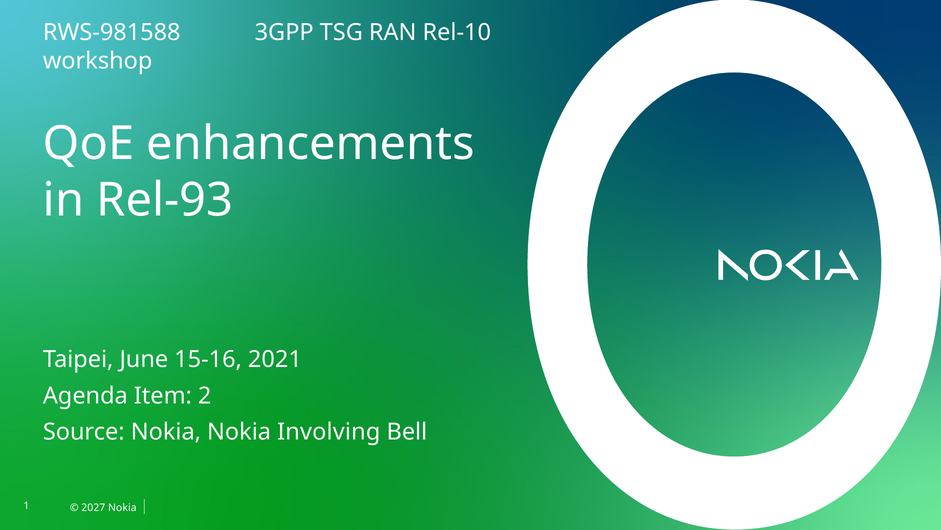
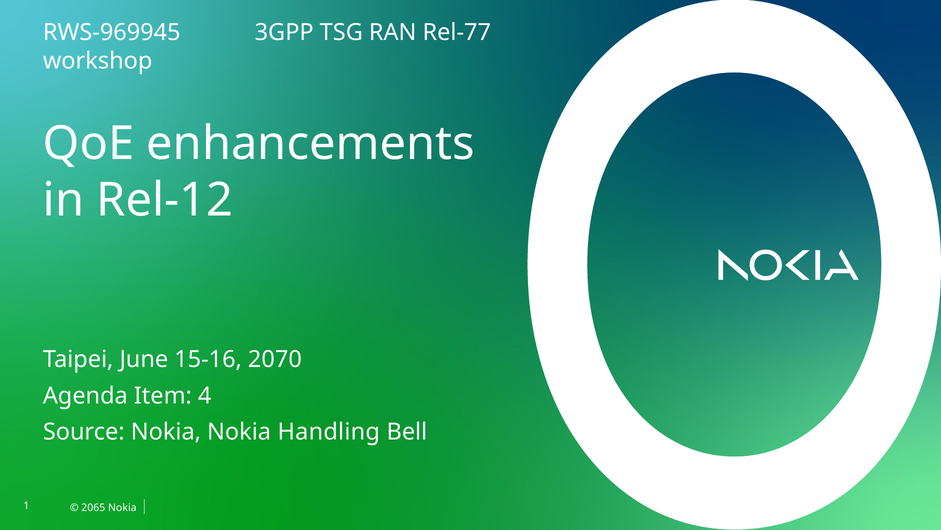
RWS-981588: RWS-981588 -> RWS-969945 (112, 33)
Rel-10: Rel-10 -> Rel-77 (457, 33)
Rel-93: Rel-93 -> Rel-12 (165, 200)
2021: 2021 -> 2070 (275, 359)
2: 2 -> 4 (205, 395)
Involving: Involving -> Handling (329, 431)
2027: 2027 -> 2065 (93, 507)
